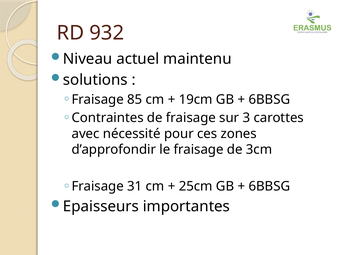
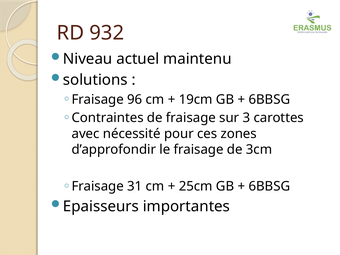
85: 85 -> 96 (135, 99)
